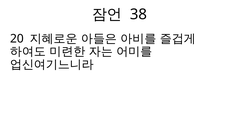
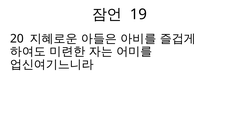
38: 38 -> 19 (138, 14)
